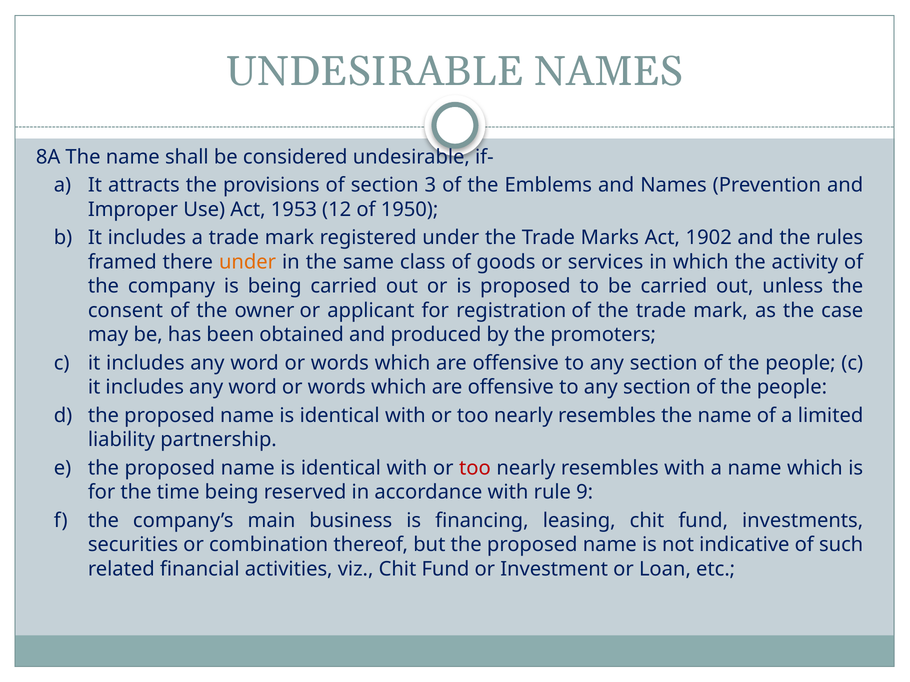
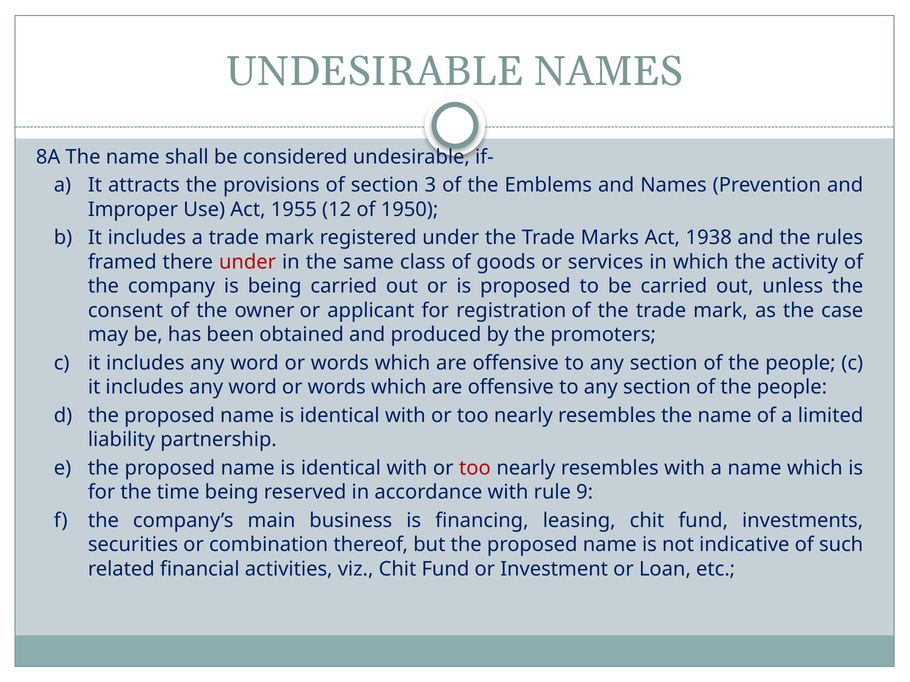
1953: 1953 -> 1955 (294, 210)
1902: 1902 -> 1938 (709, 238)
under colour: orange -> red (248, 262)
